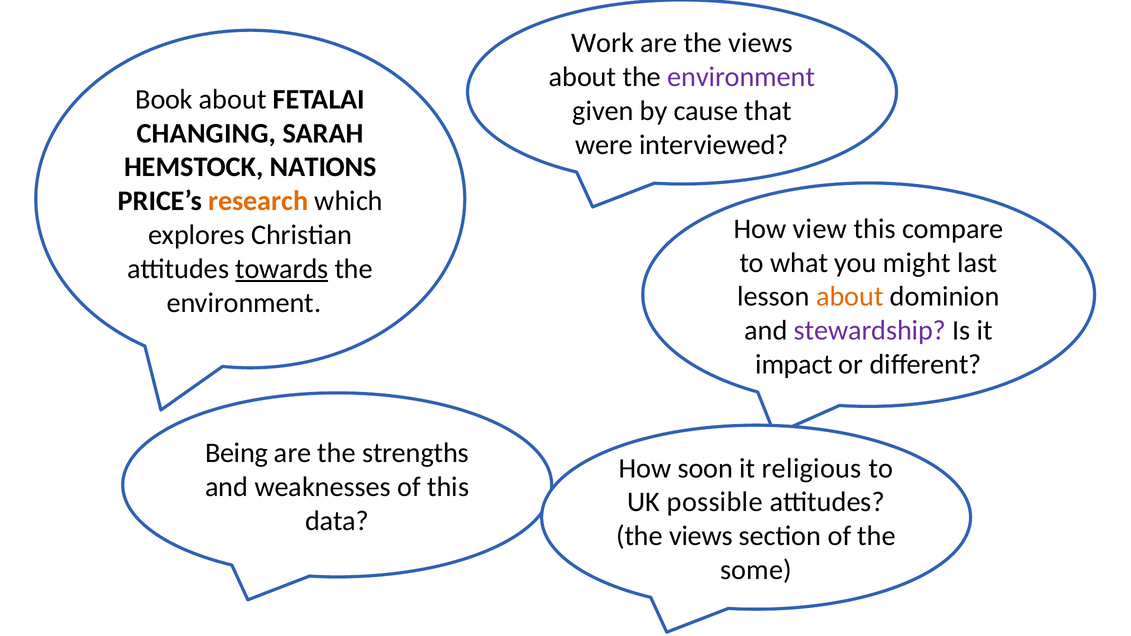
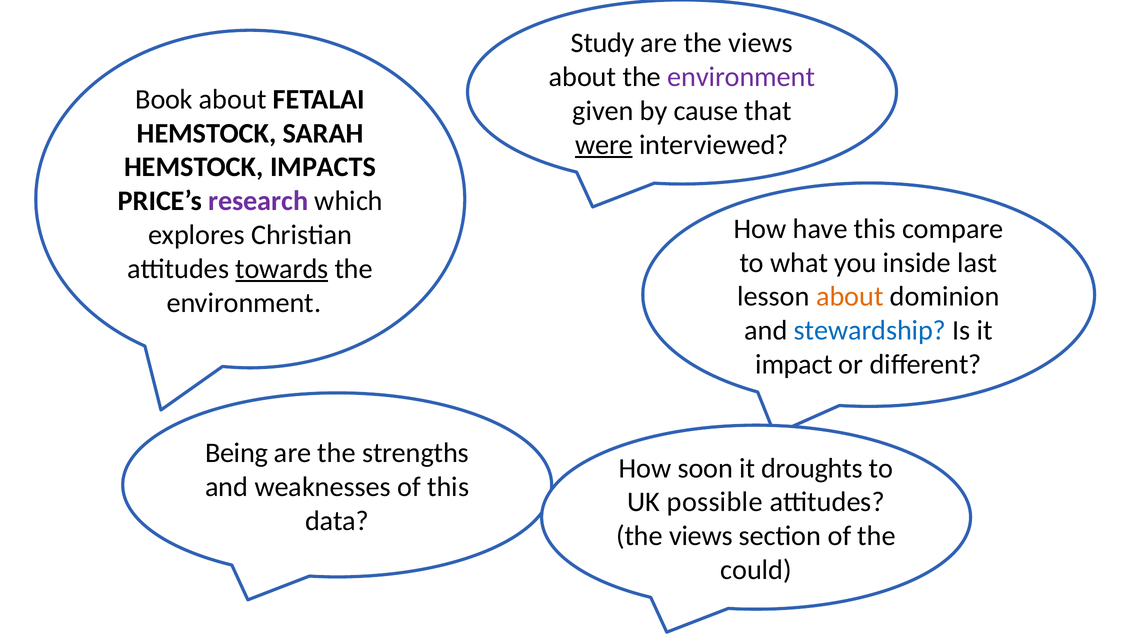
Work: Work -> Study (603, 43)
CHANGING: CHANGING -> HEMSTOCK (207, 133)
were underline: none -> present (604, 145)
NATIONS: NATIONS -> IMPACTS (323, 167)
research colour: orange -> purple (258, 201)
view: view -> have (820, 229)
might: might -> inside (917, 263)
stewardship colour: purple -> blue (870, 331)
religious: religious -> droughts (812, 468)
some: some -> could (756, 570)
